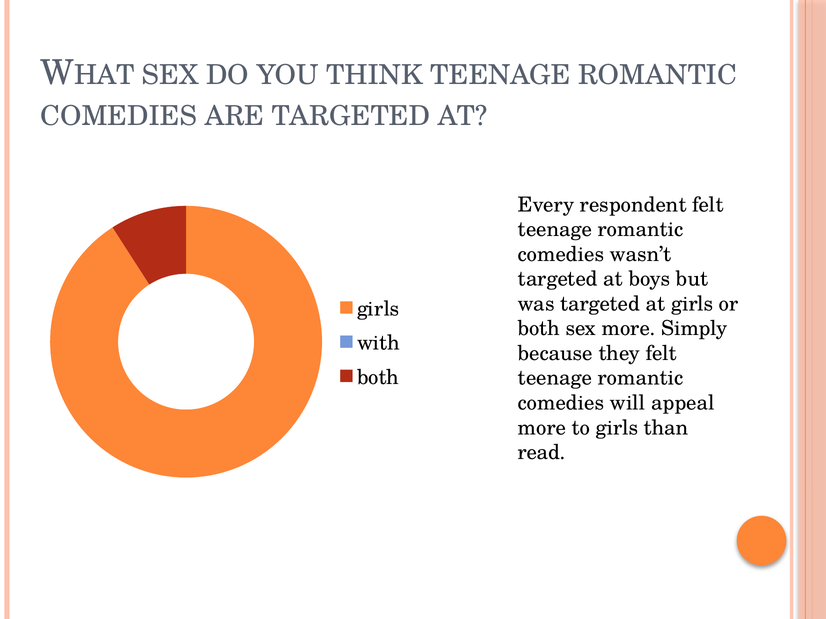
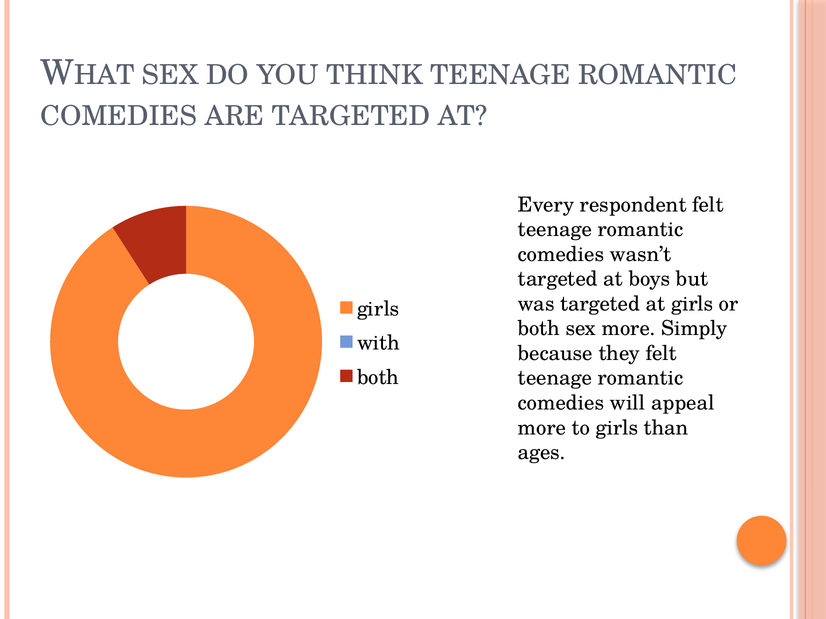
read: read -> ages (542, 453)
